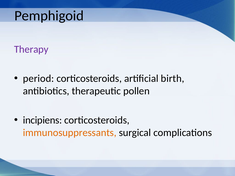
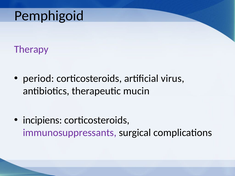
birth: birth -> virus (173, 79)
pollen: pollen -> mucin (136, 91)
immunosuppressants colour: orange -> purple (70, 133)
